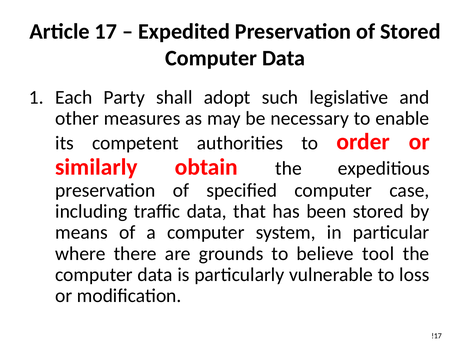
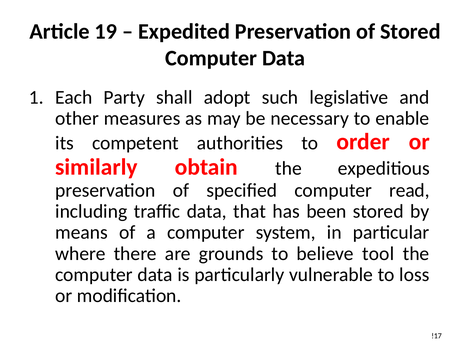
17: 17 -> 19 (106, 32)
case: case -> read (409, 190)
